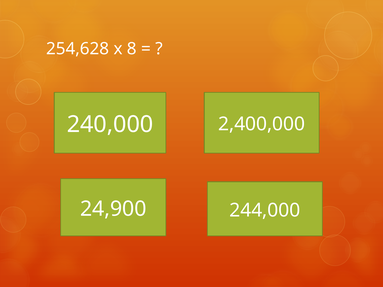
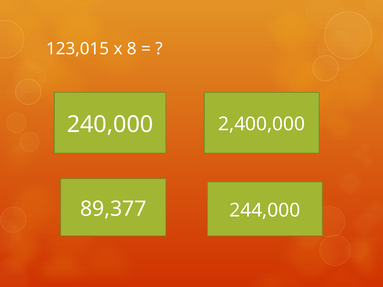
254,628: 254,628 -> 123,015 (78, 49)
24,900: 24,900 -> 89,377 (113, 209)
